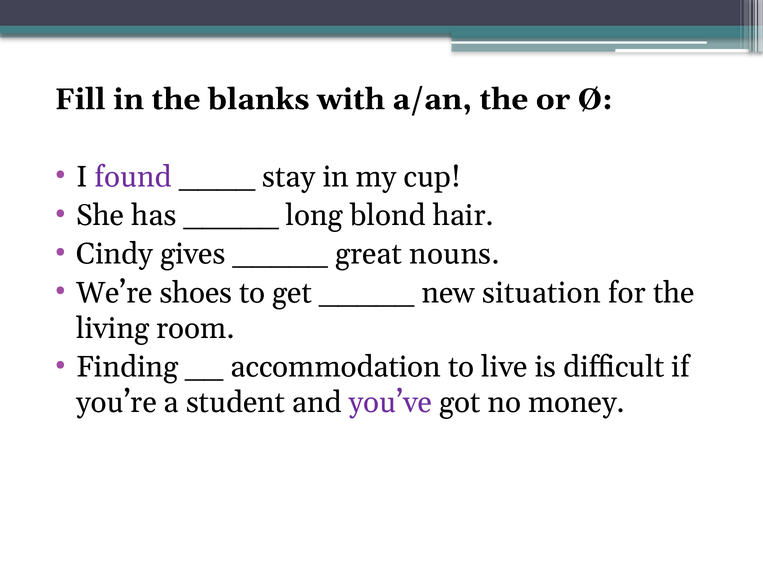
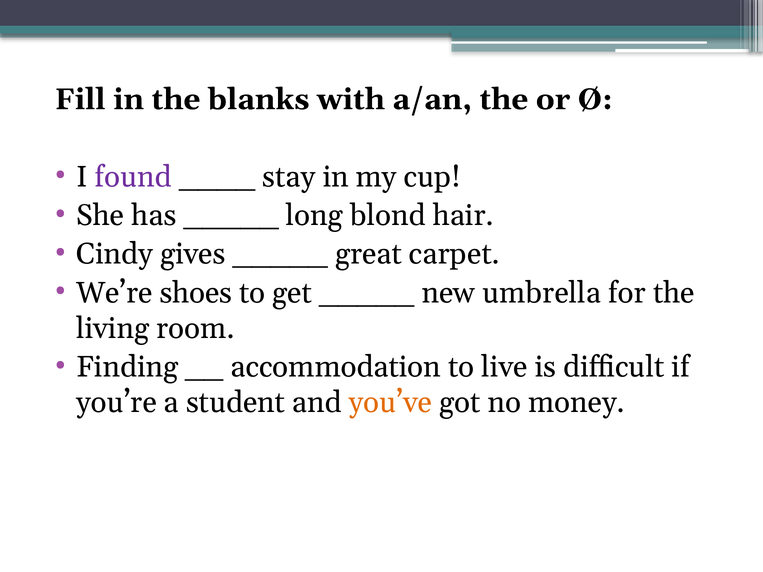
nouns: nouns -> carpet (454, 254)
situation: situation -> umbrella (542, 293)
you’ve colour: purple -> orange (390, 403)
